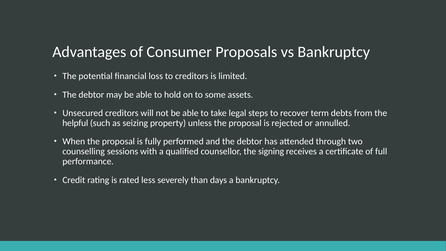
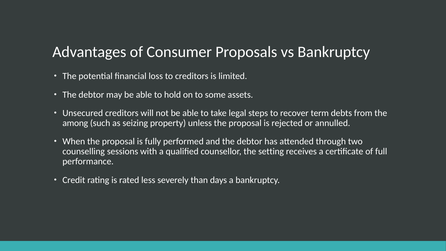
helpful: helpful -> among (75, 123)
signing: signing -> setting (271, 151)
